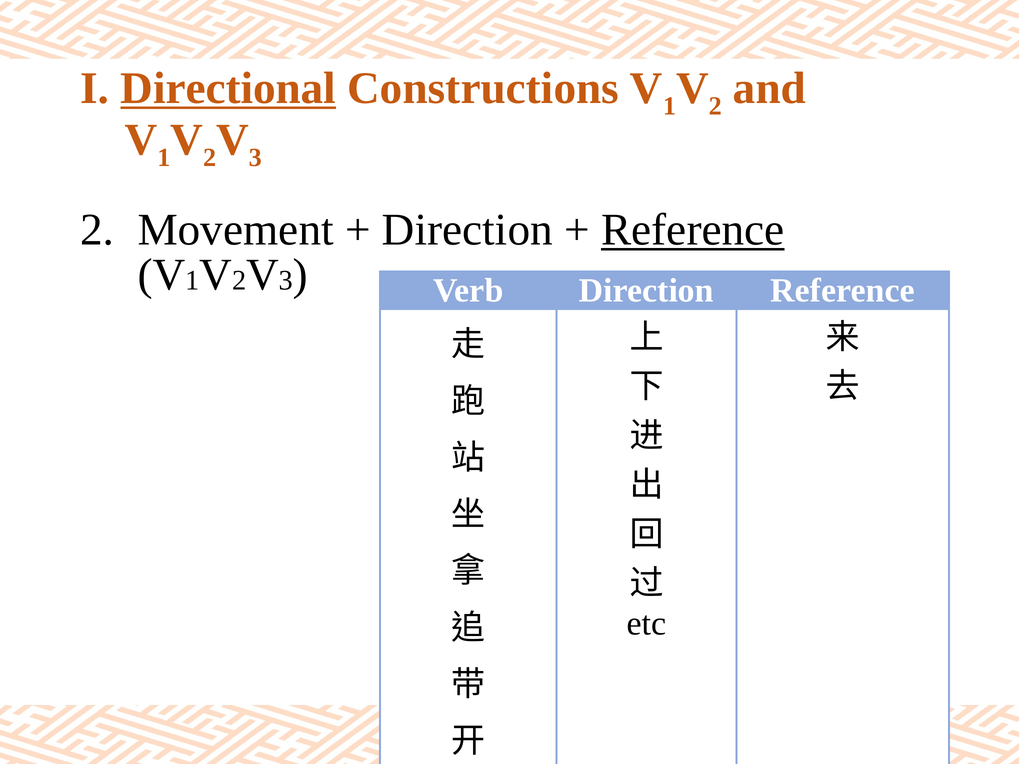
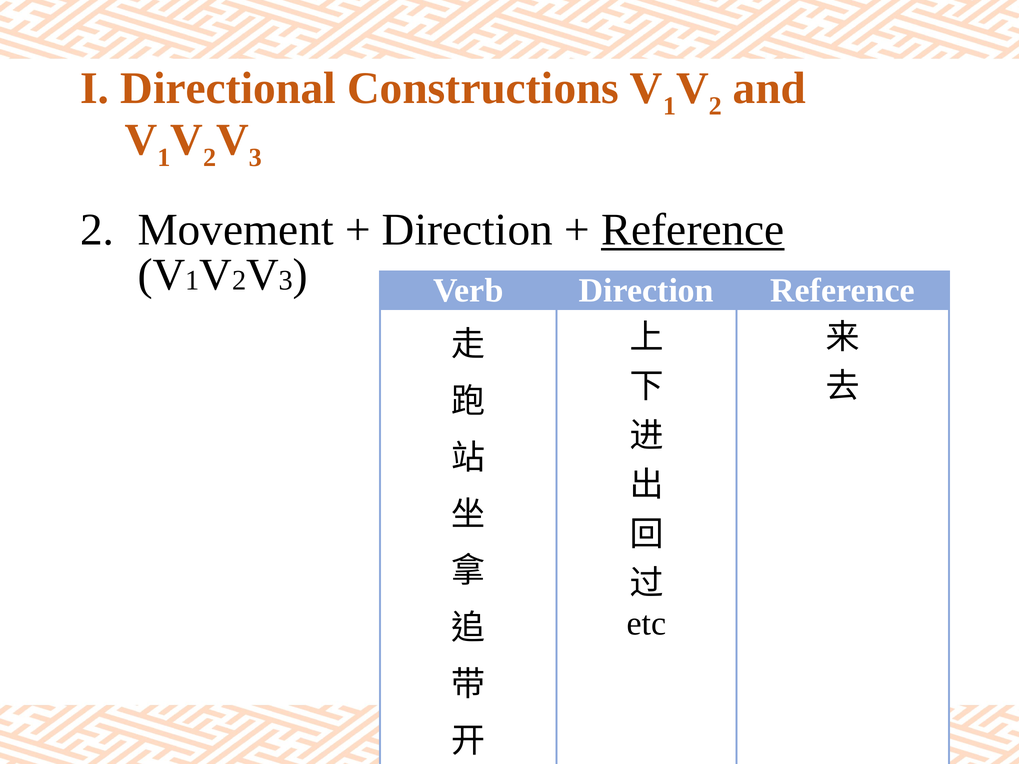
Directional underline: present -> none (228, 88)
